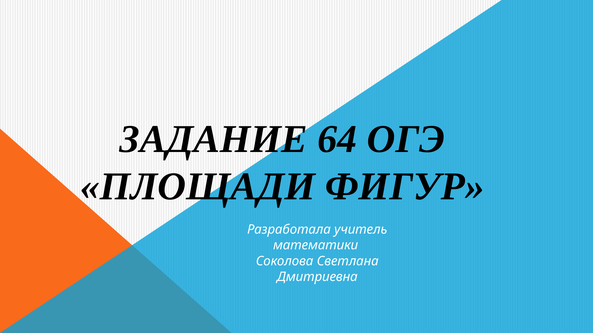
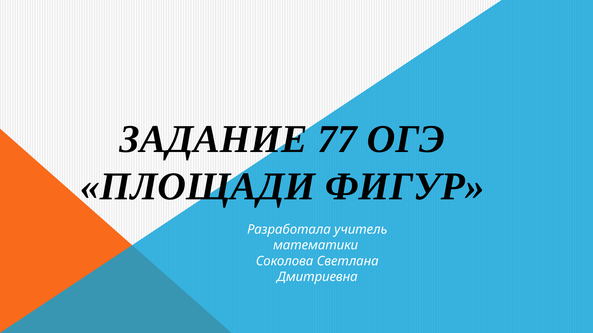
64: 64 -> 77 (337, 139)
